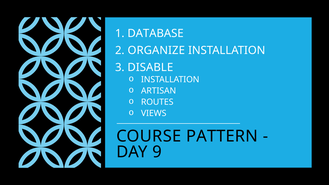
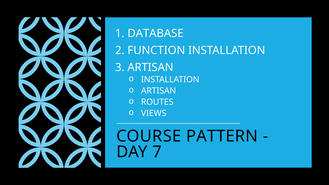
ORGANIZE: ORGANIZE -> FUNCTION (156, 50)
DISABLE: DISABLE -> ARTISAN (150, 67)
9: 9 -> 7 (157, 152)
